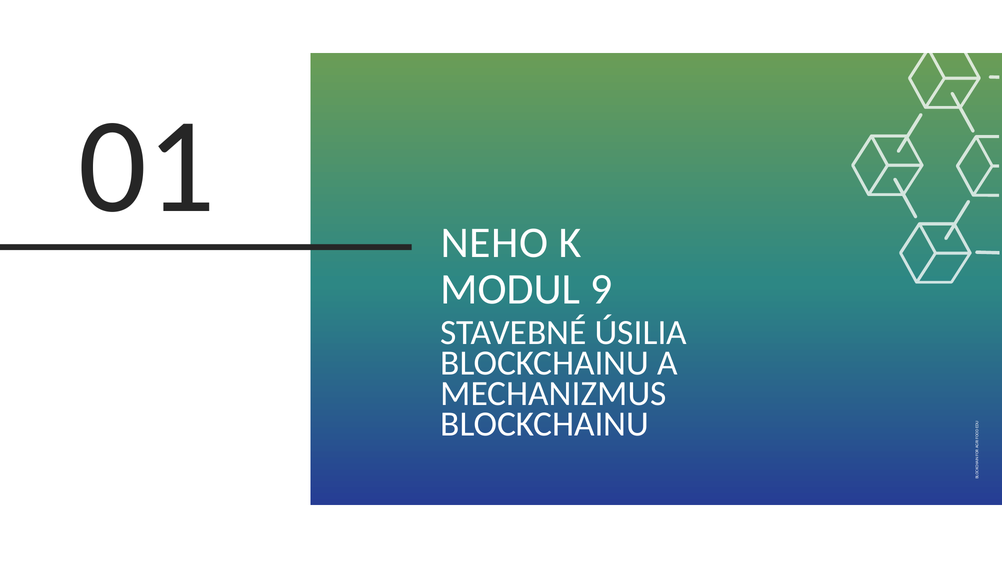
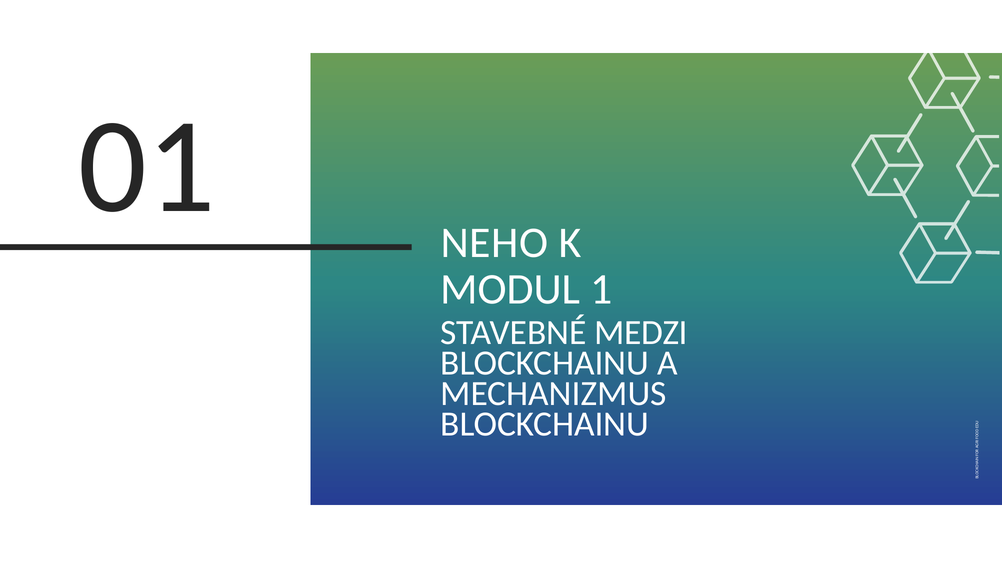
9: 9 -> 1 (601, 289)
ÚSILIA: ÚSILIA -> MEDZI (641, 333)
